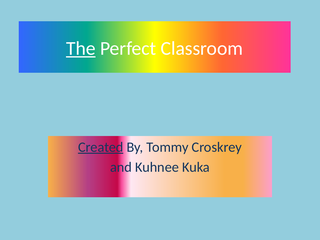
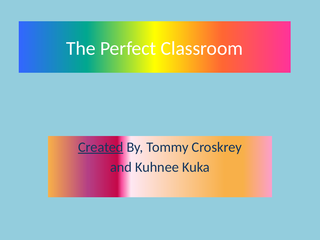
The underline: present -> none (81, 48)
